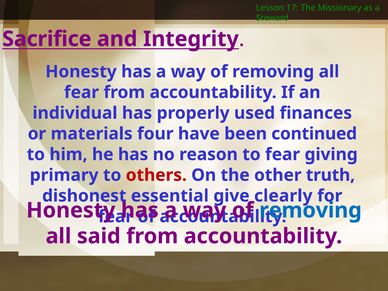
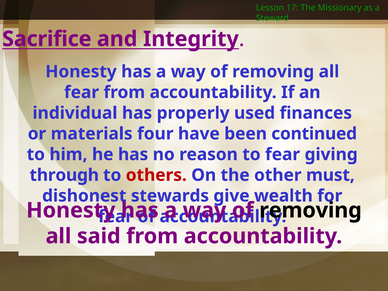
primary: primary -> through (64, 175)
truth: truth -> must (330, 175)
essential: essential -> stewards (170, 196)
clearly: clearly -> wealth (283, 196)
removing colour: blue -> black (311, 210)
